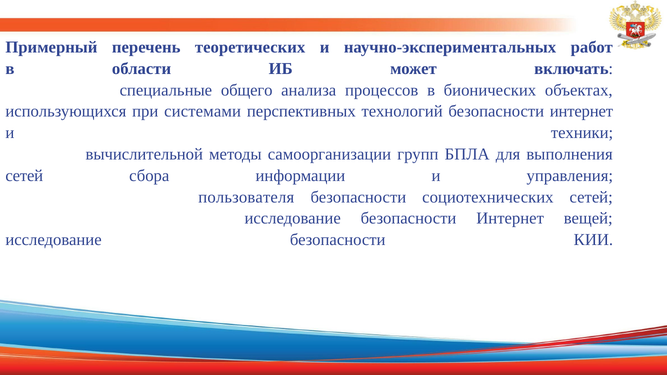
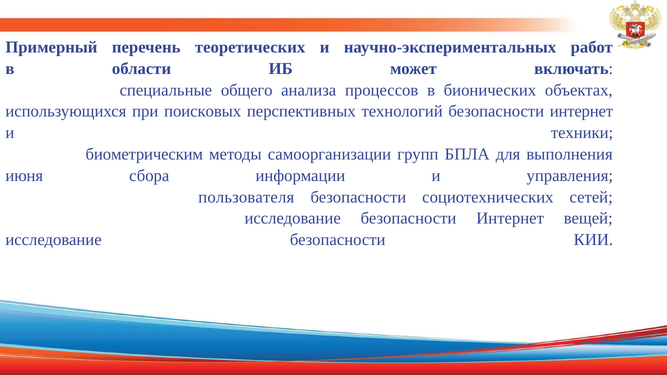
системами: системами -> поисковых (203, 111)
вычислительной: вычислительной -> биометрическим (144, 154)
сетей: сетей -> июня (24, 176)
